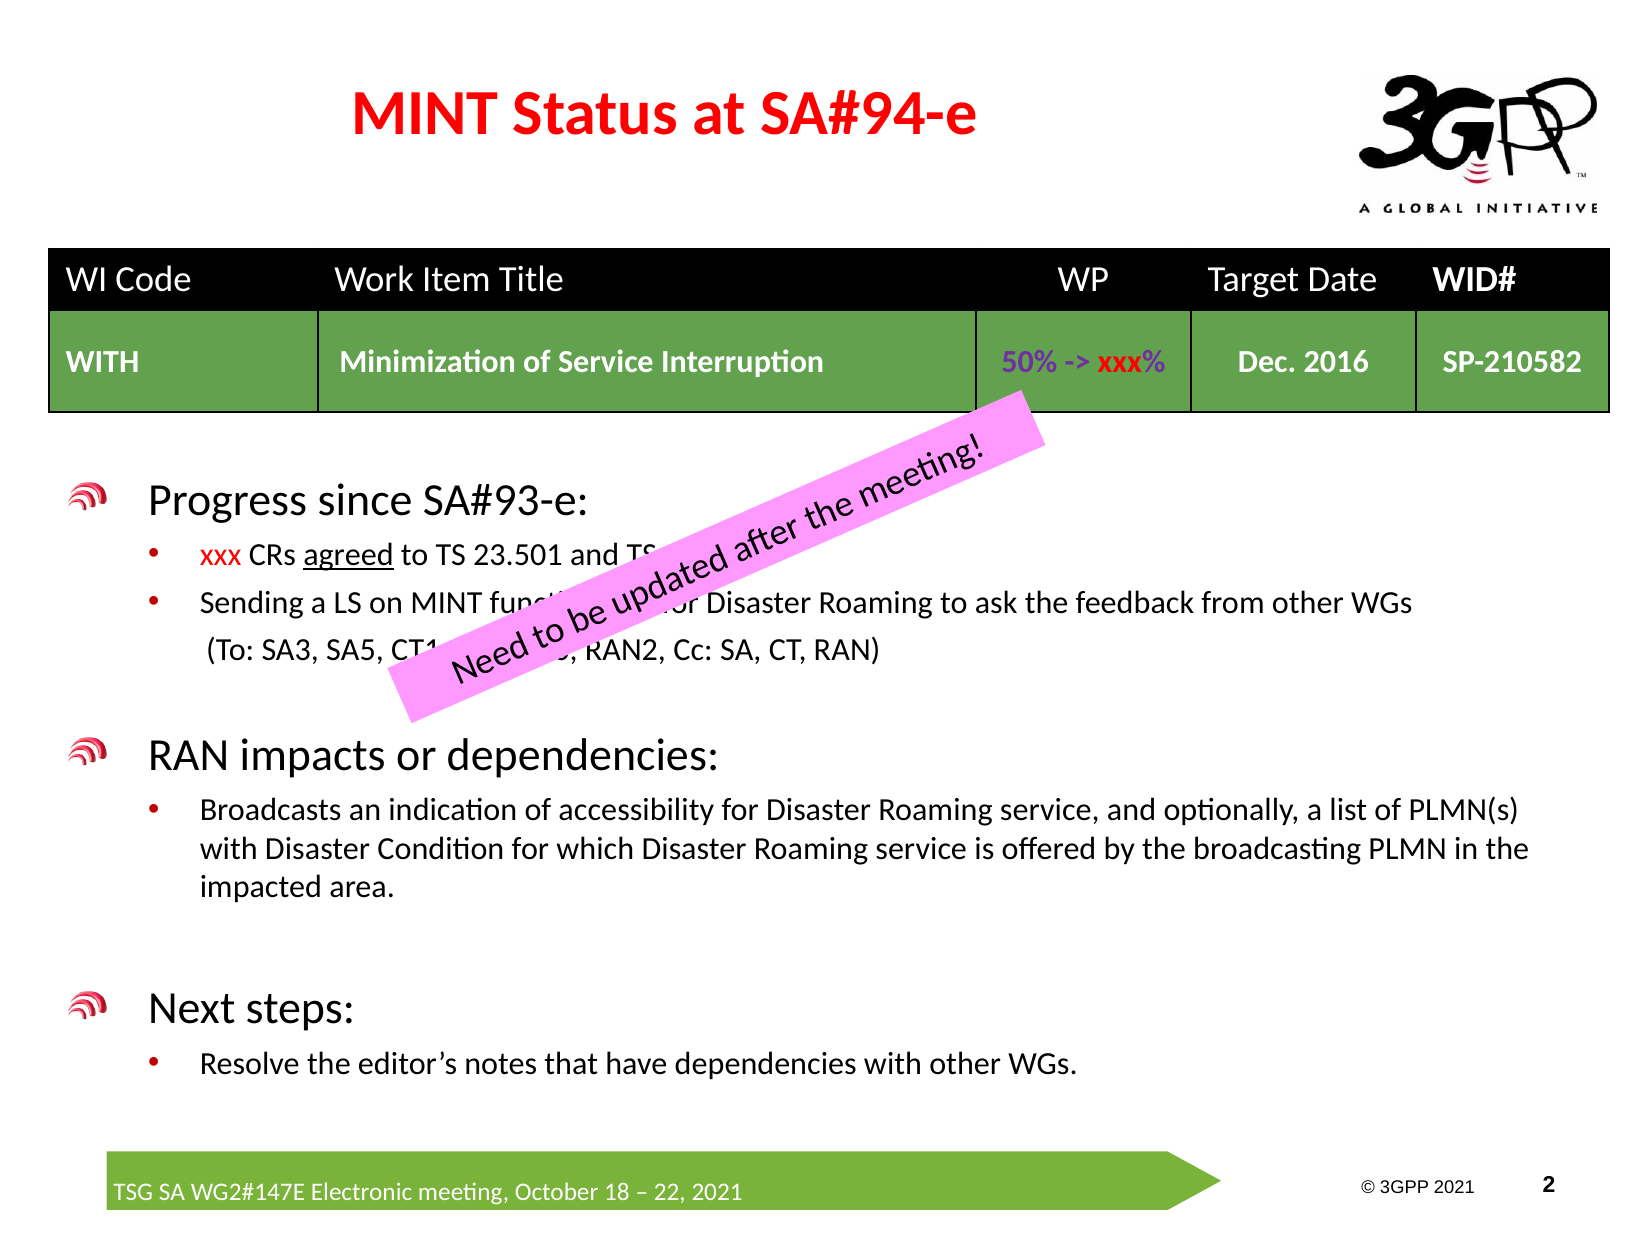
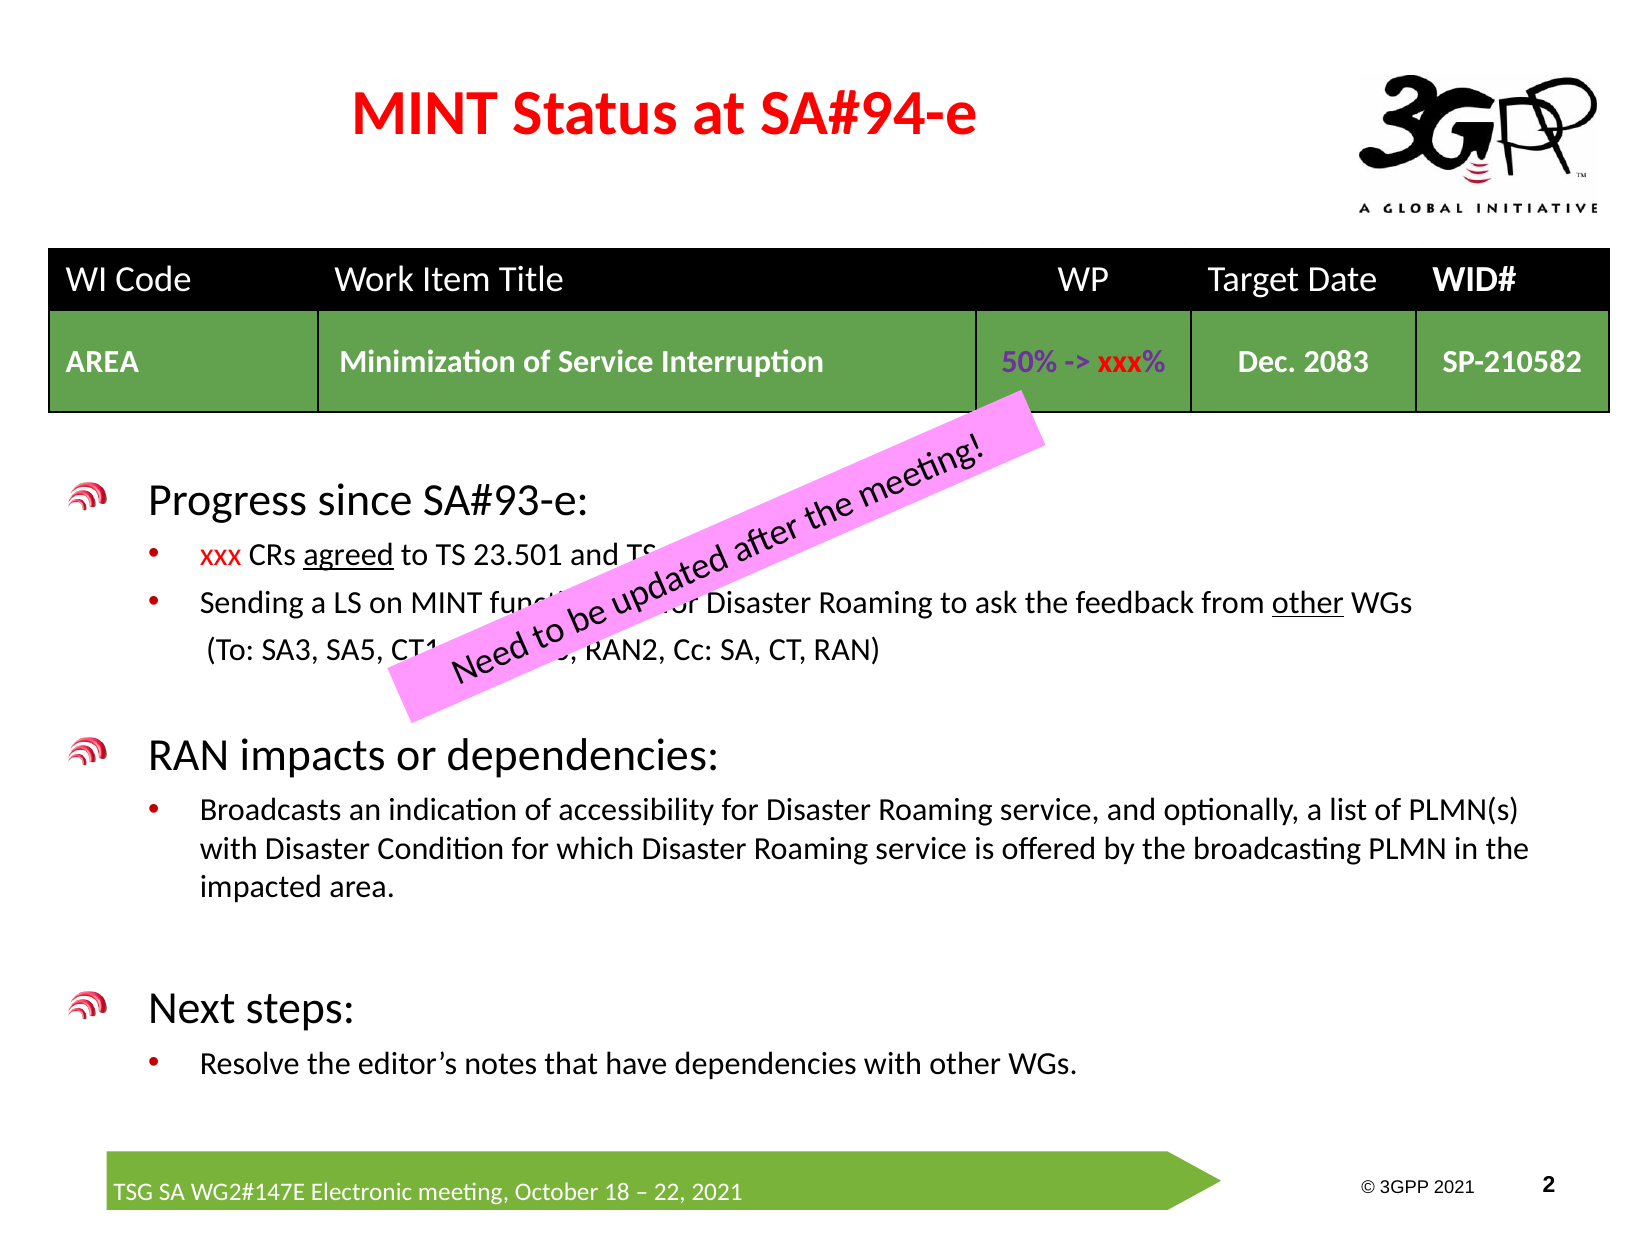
WITH: WITH -> AREA (102, 362)
2016: 2016 -> 2083 (1336, 362)
other underline: none -> present (1308, 603)
